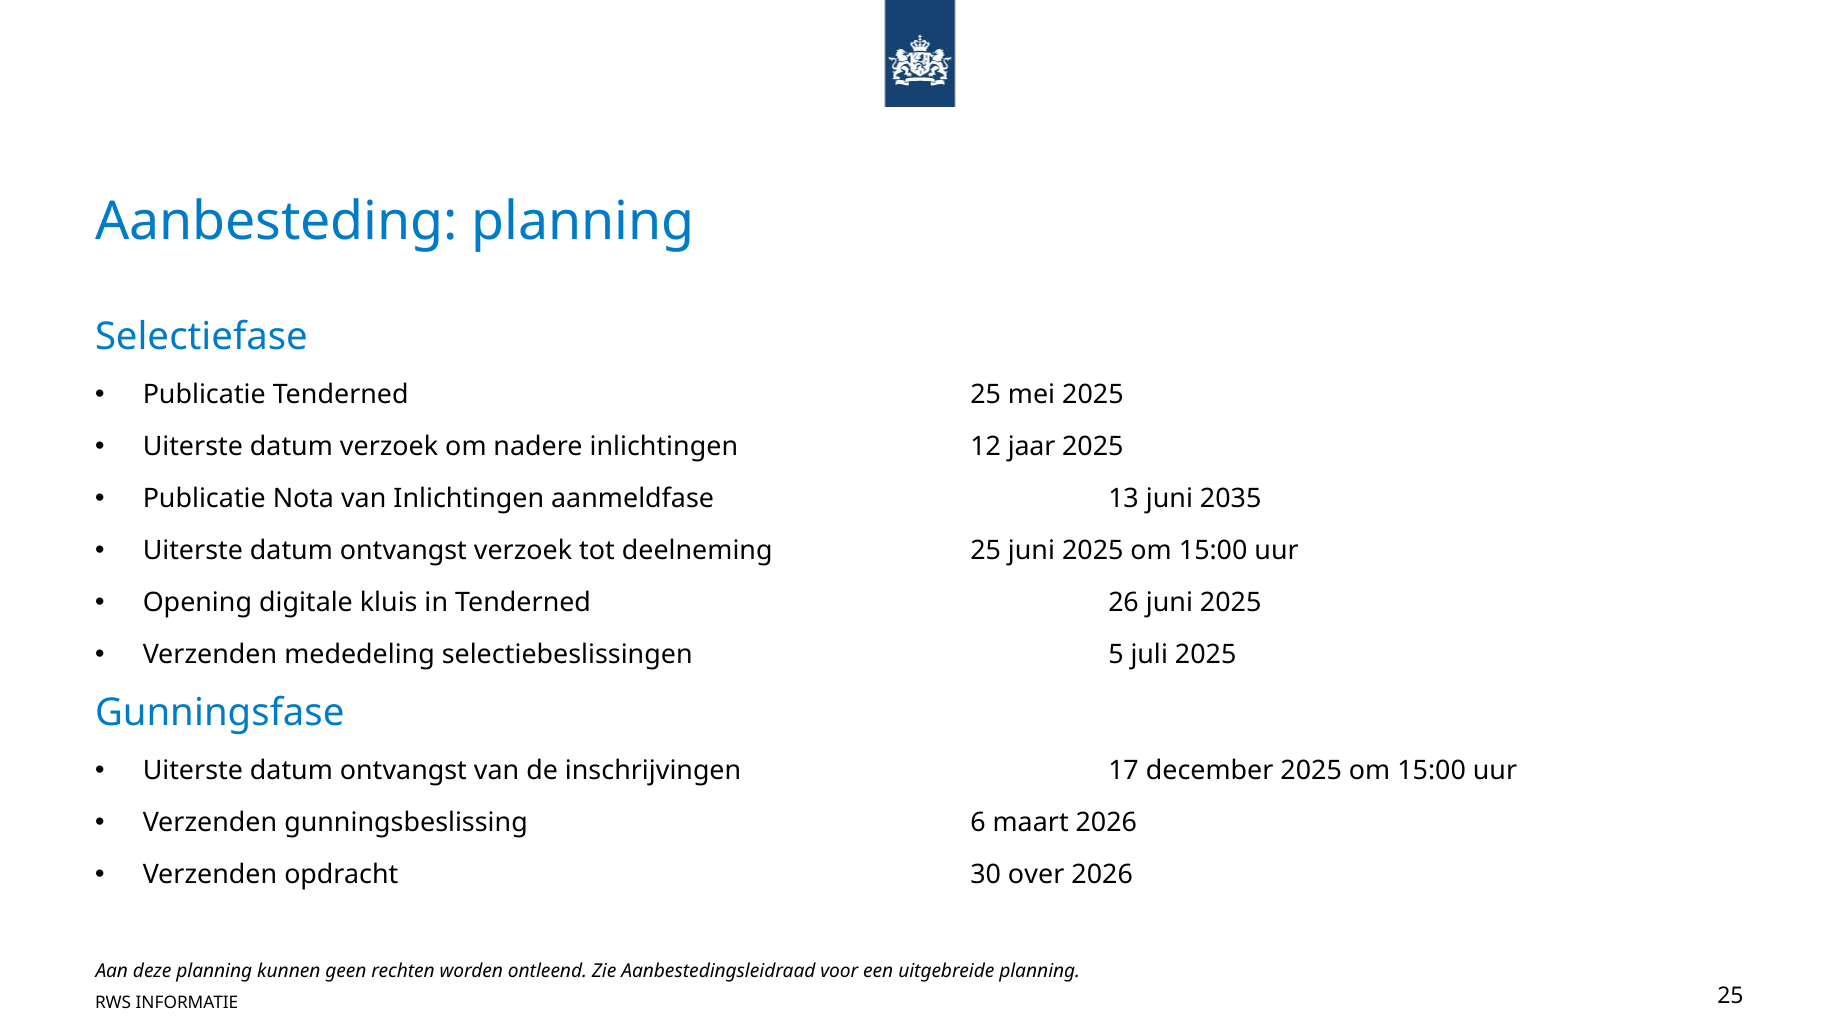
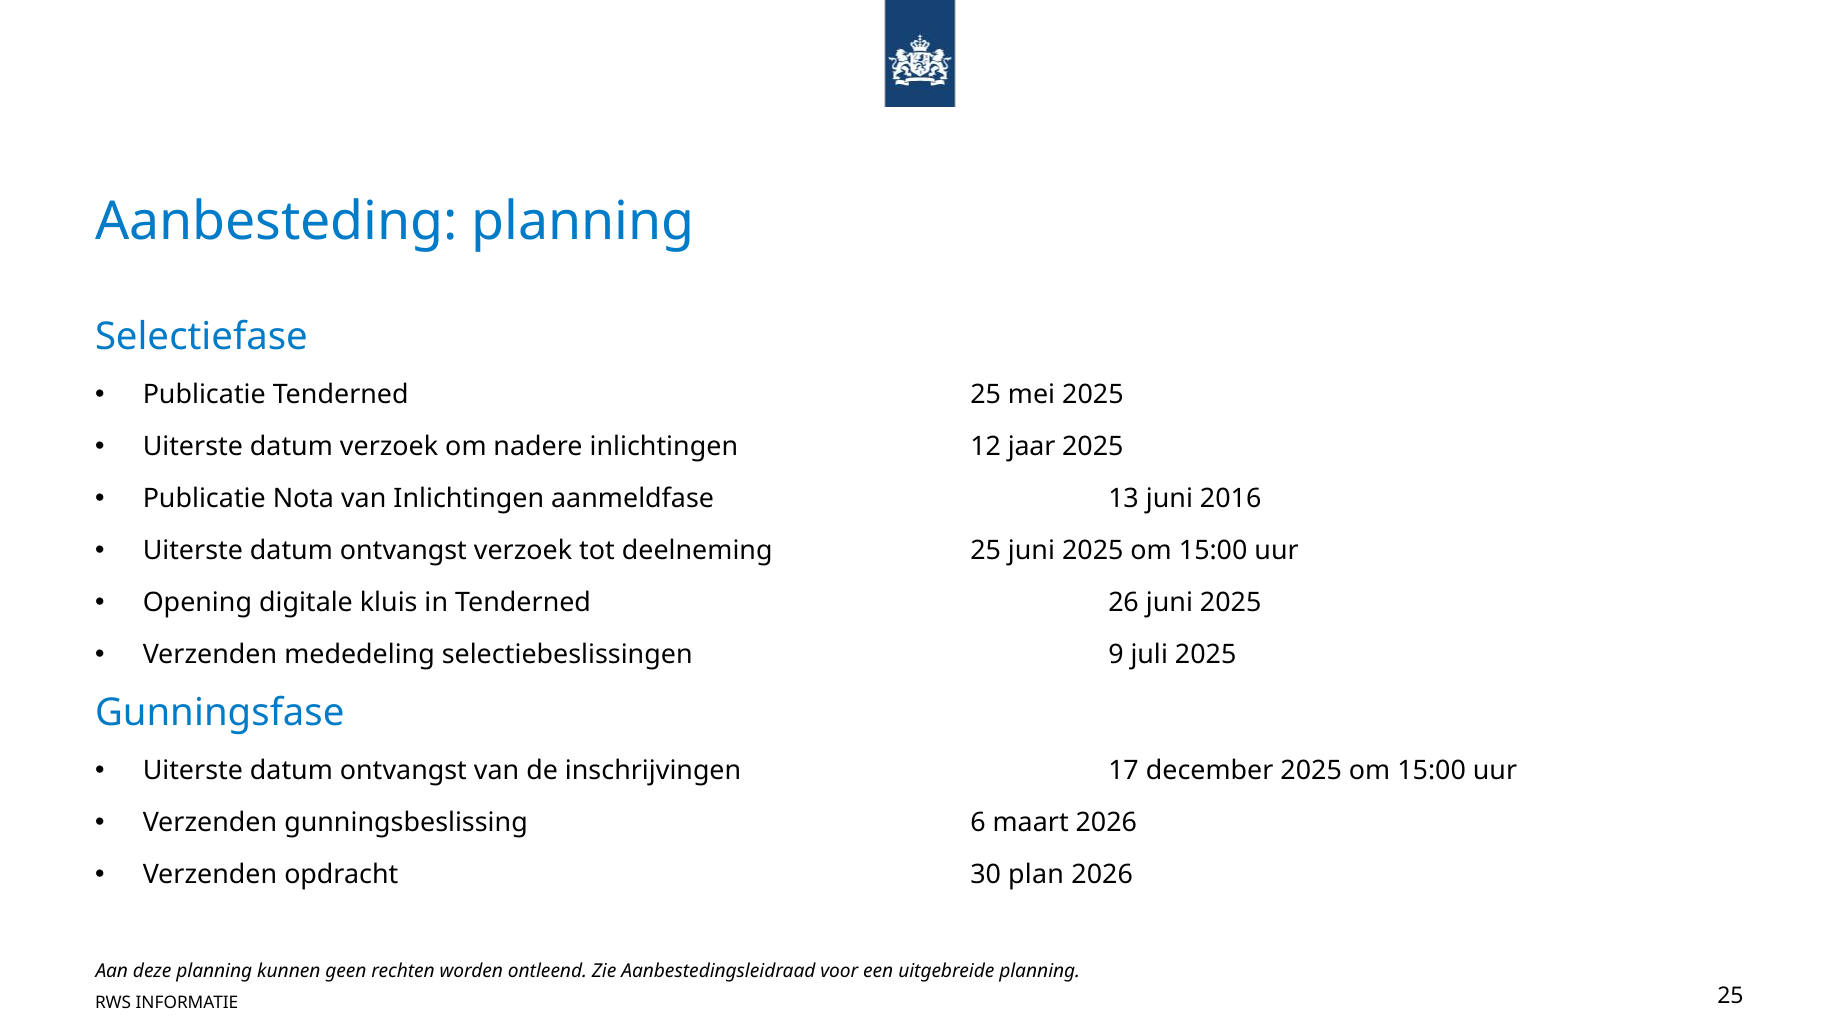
2035: 2035 -> 2016 (1231, 499)
5: 5 -> 9 (1116, 655)
over: over -> plan (1036, 875)
